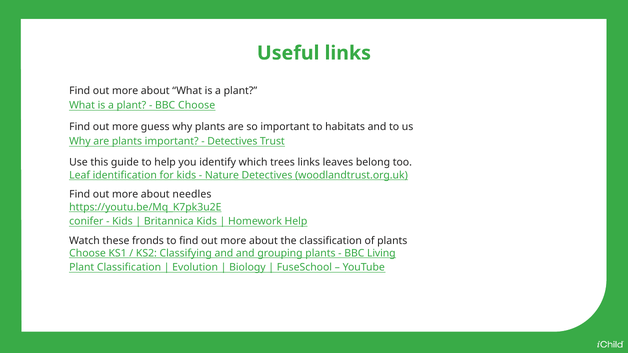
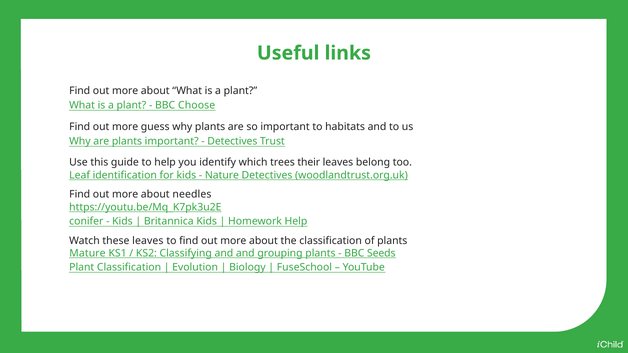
trees links: links -> their (309, 163)
these fronds: fronds -> leaves (148, 241)
Choose: Choose -> Mature (87, 253)
Living: Living -> Seeds (381, 253)
